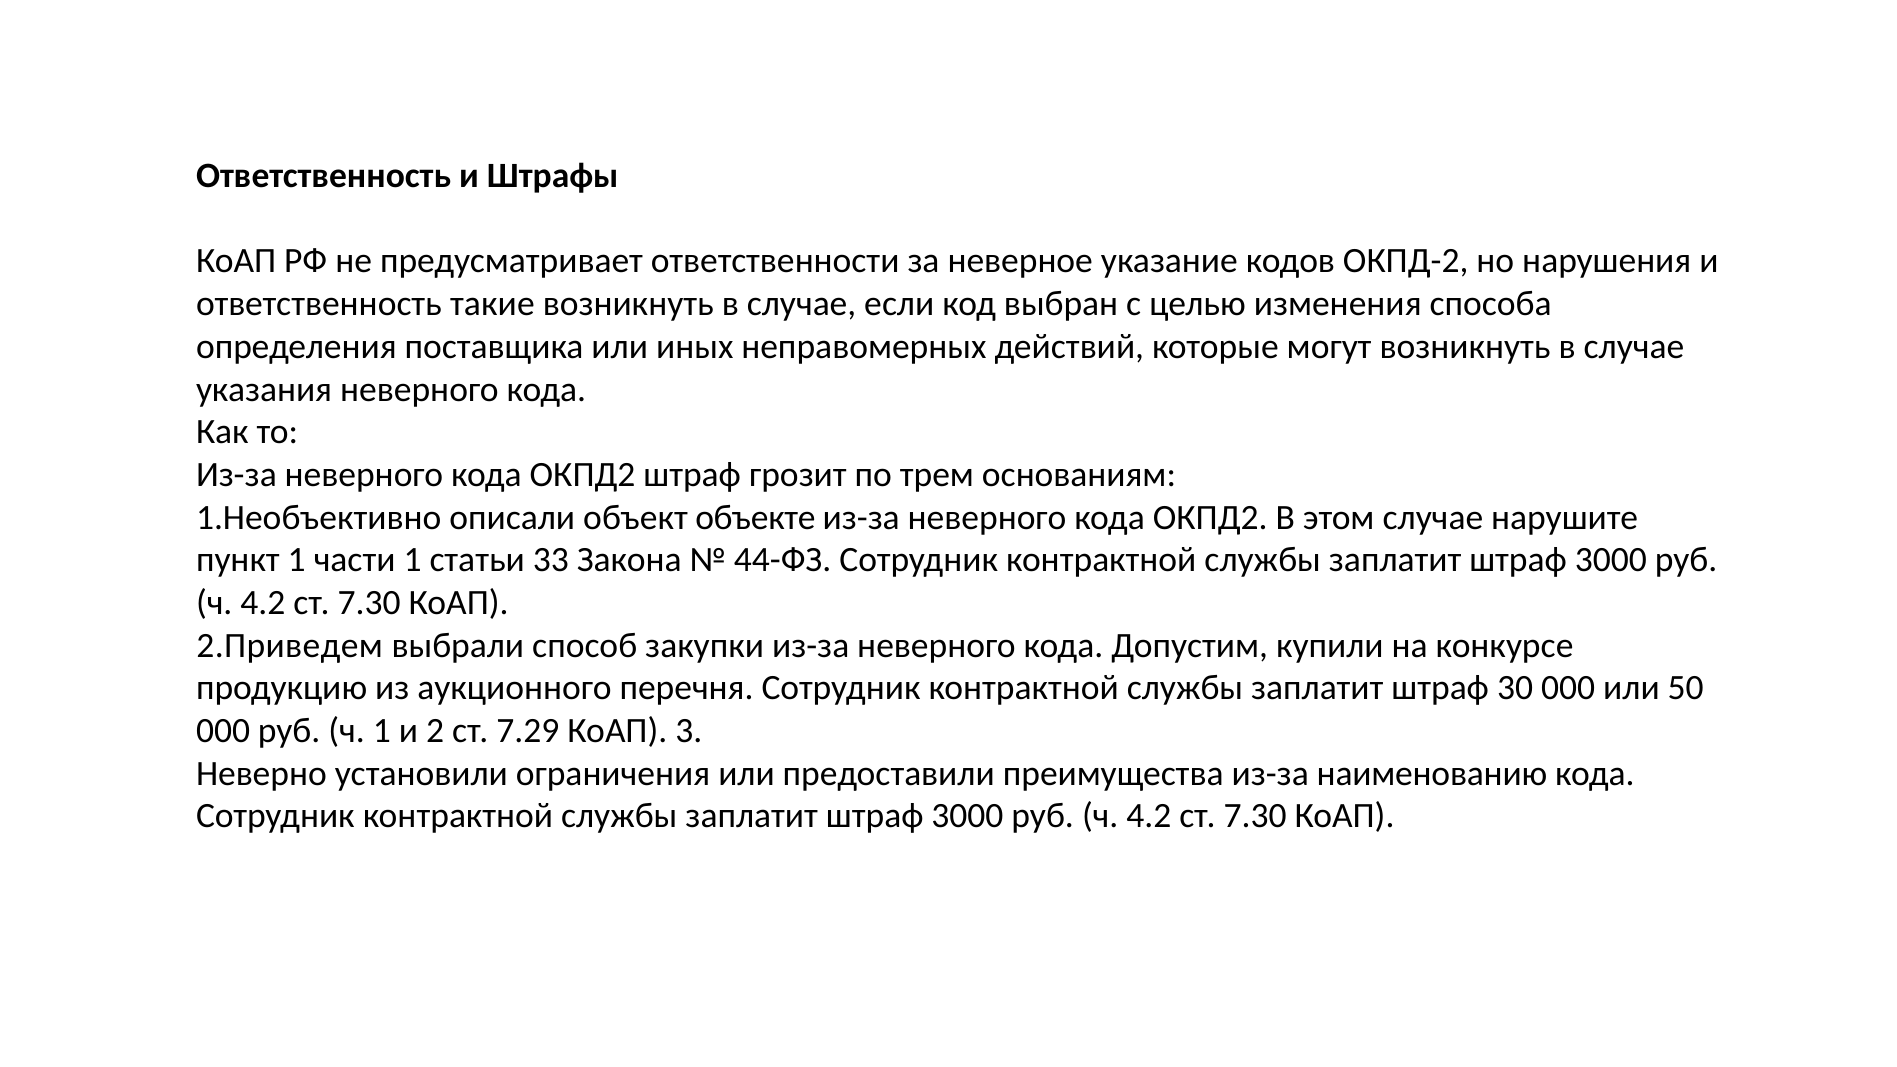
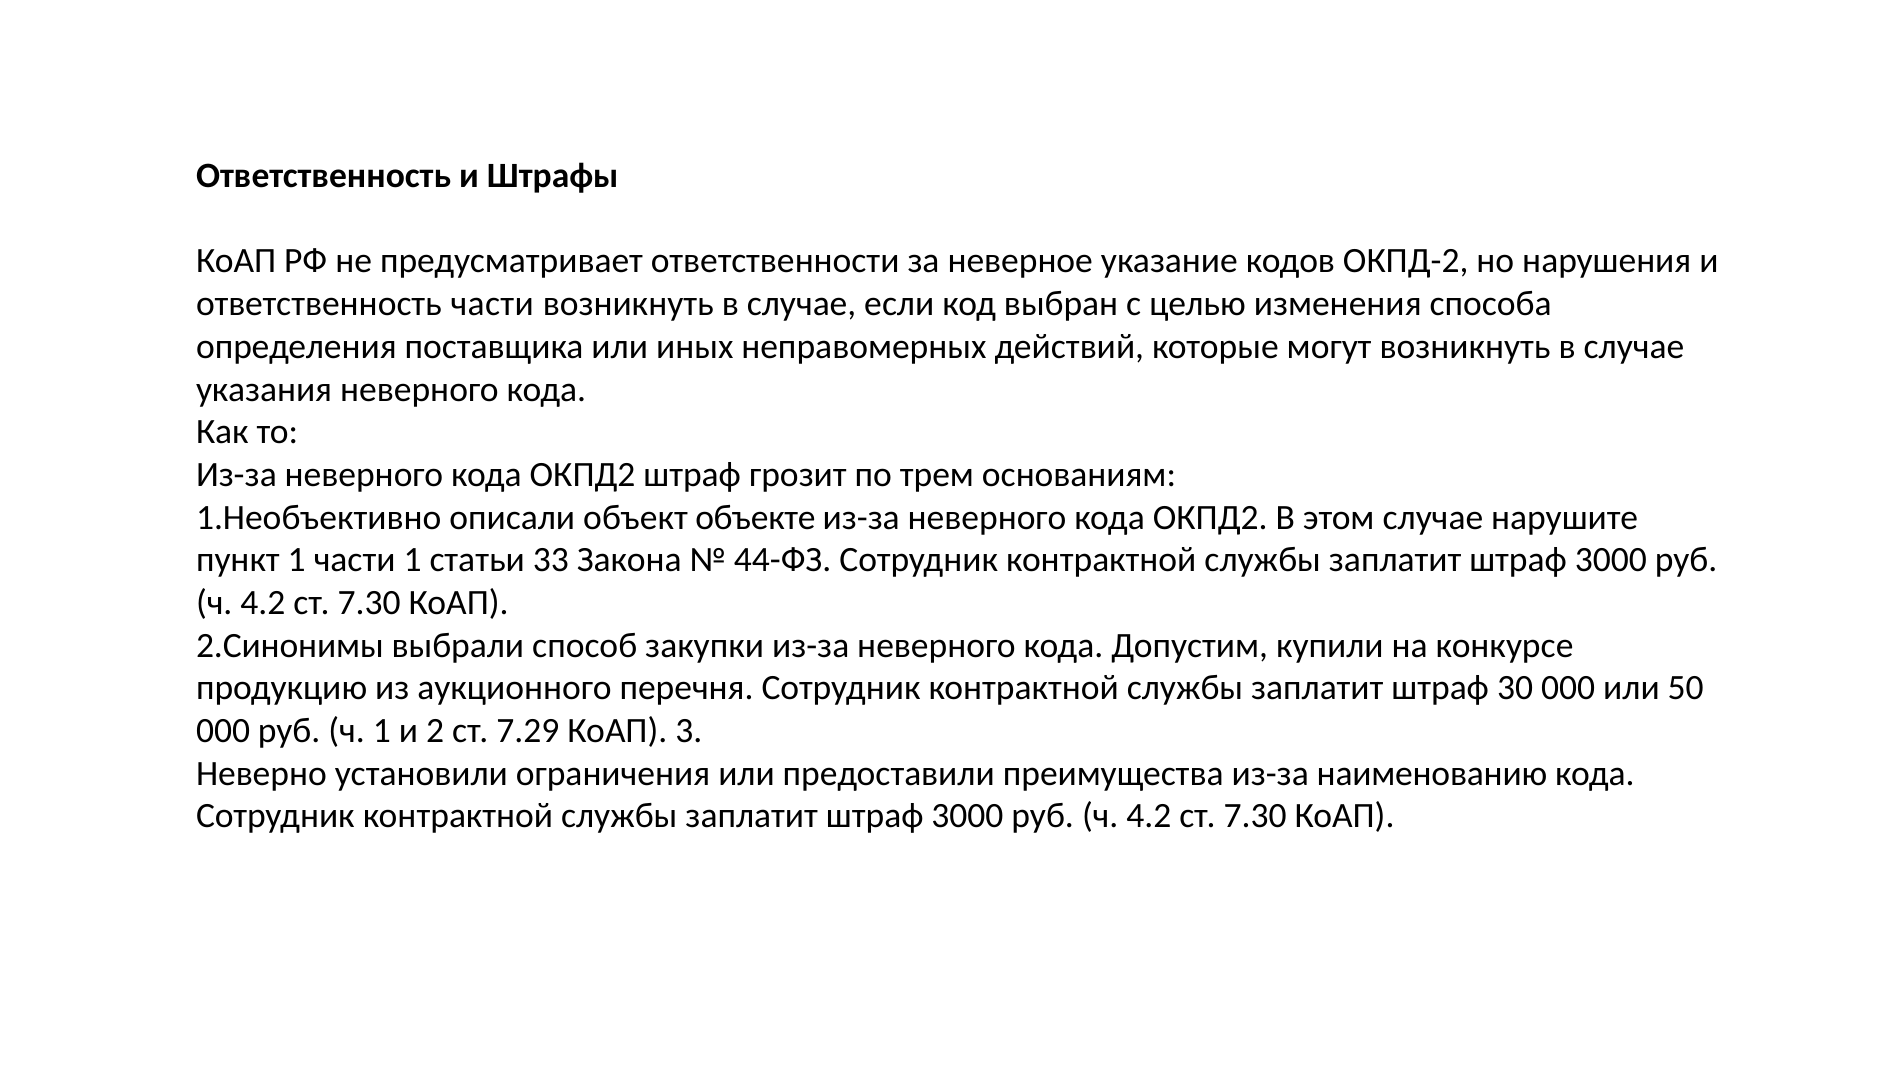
ответственность такие: такие -> части (492, 304)
2.Приведем: 2.Приведем -> 2.Синонимы (290, 645)
